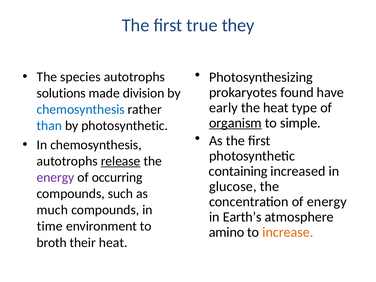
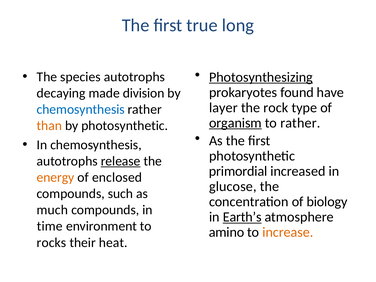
they: they -> long (238, 25)
Photosynthesizing underline: none -> present (261, 77)
solutions: solutions -> decaying (61, 93)
early: early -> layer (223, 108)
the heat: heat -> rock (276, 108)
to simple: simple -> rather (300, 123)
than colour: blue -> orange (49, 126)
containing: containing -> primordial (238, 171)
energy colour: purple -> orange (56, 177)
occurring: occurring -> enclosed (117, 177)
of energy: energy -> biology (327, 202)
Earth’s underline: none -> present (242, 217)
broth: broth -> rocks (51, 243)
